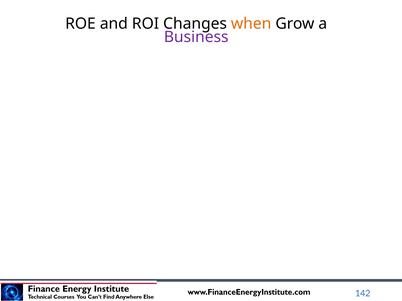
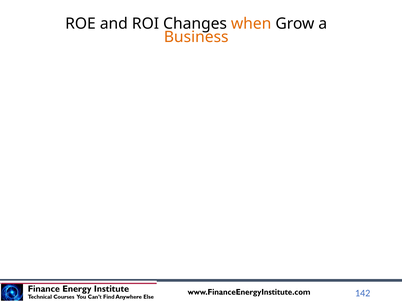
Business colour: purple -> orange (196, 37)
